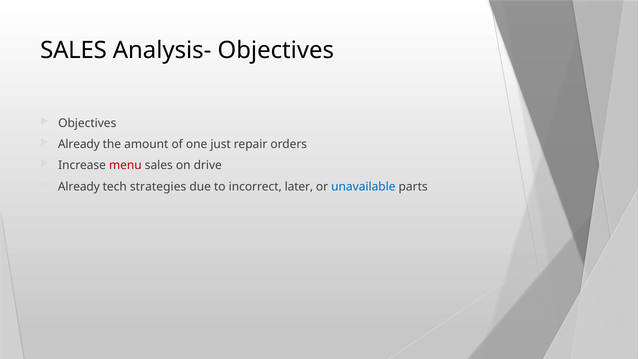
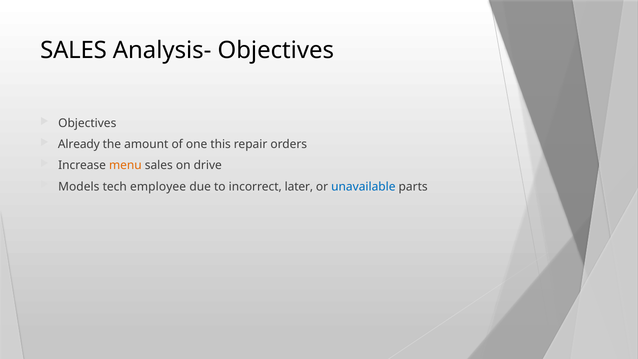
just: just -> this (221, 144)
menu colour: red -> orange (125, 165)
Already: Already -> Models (79, 186)
strategies: strategies -> employee (158, 186)
